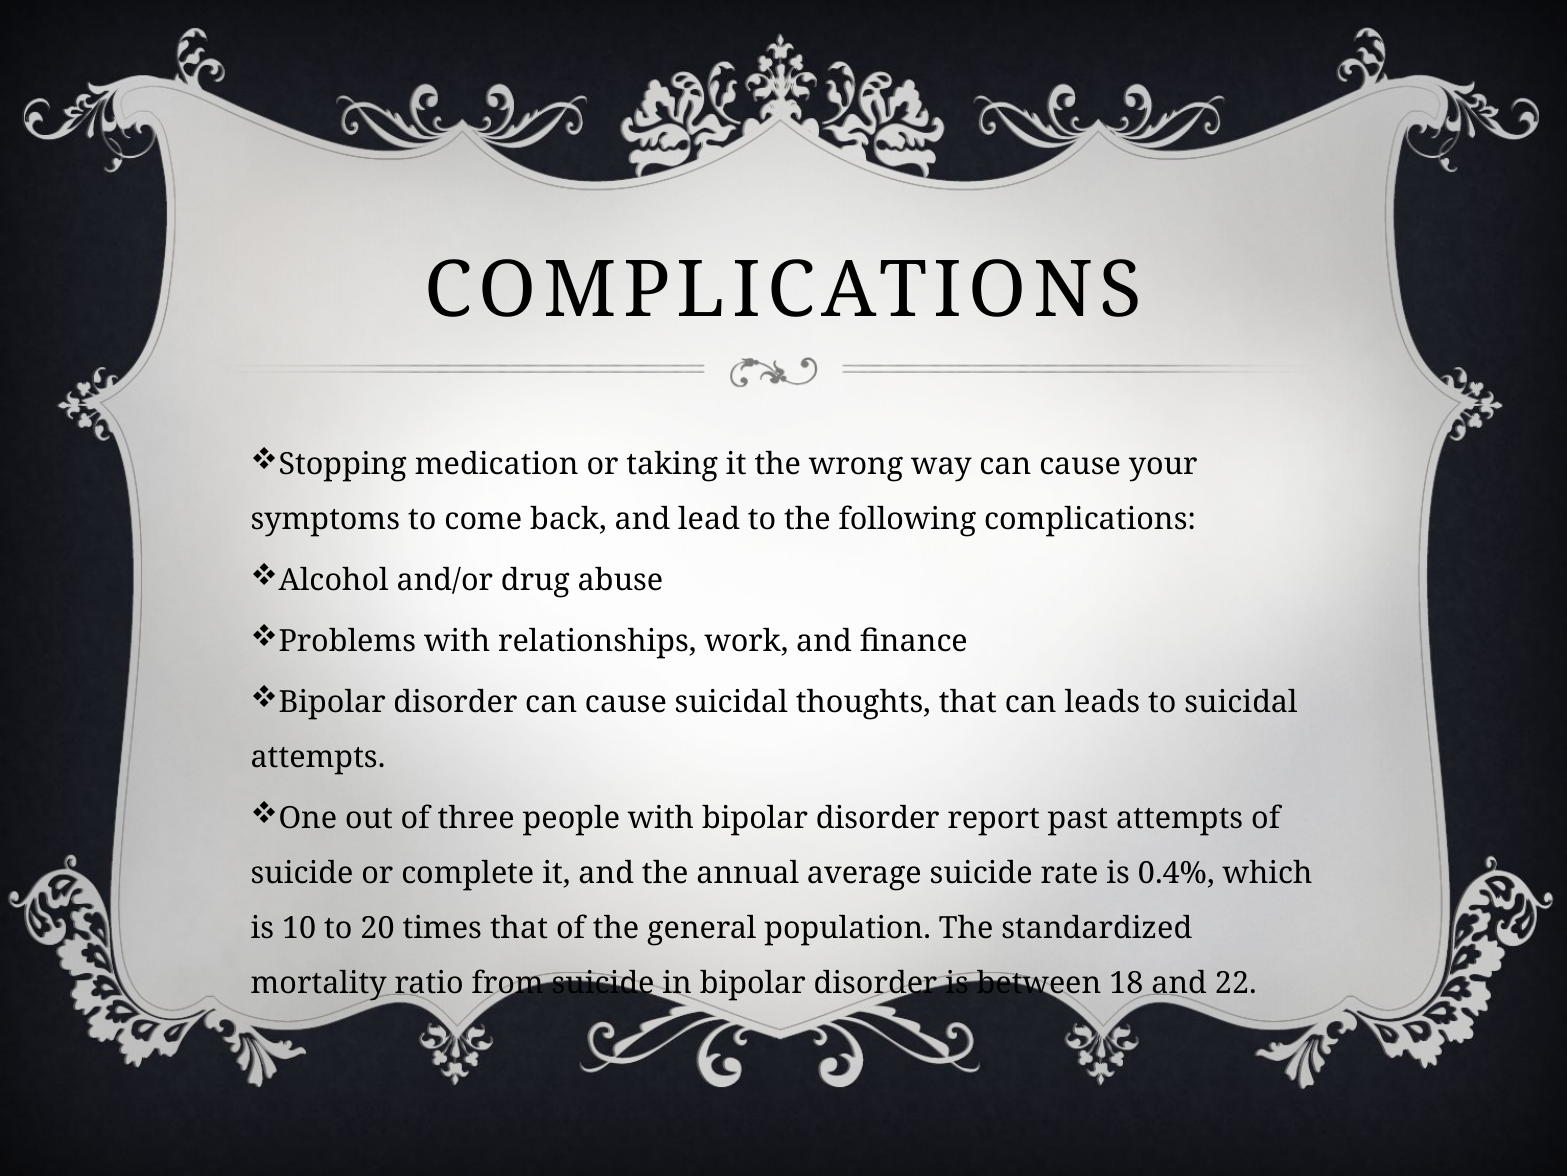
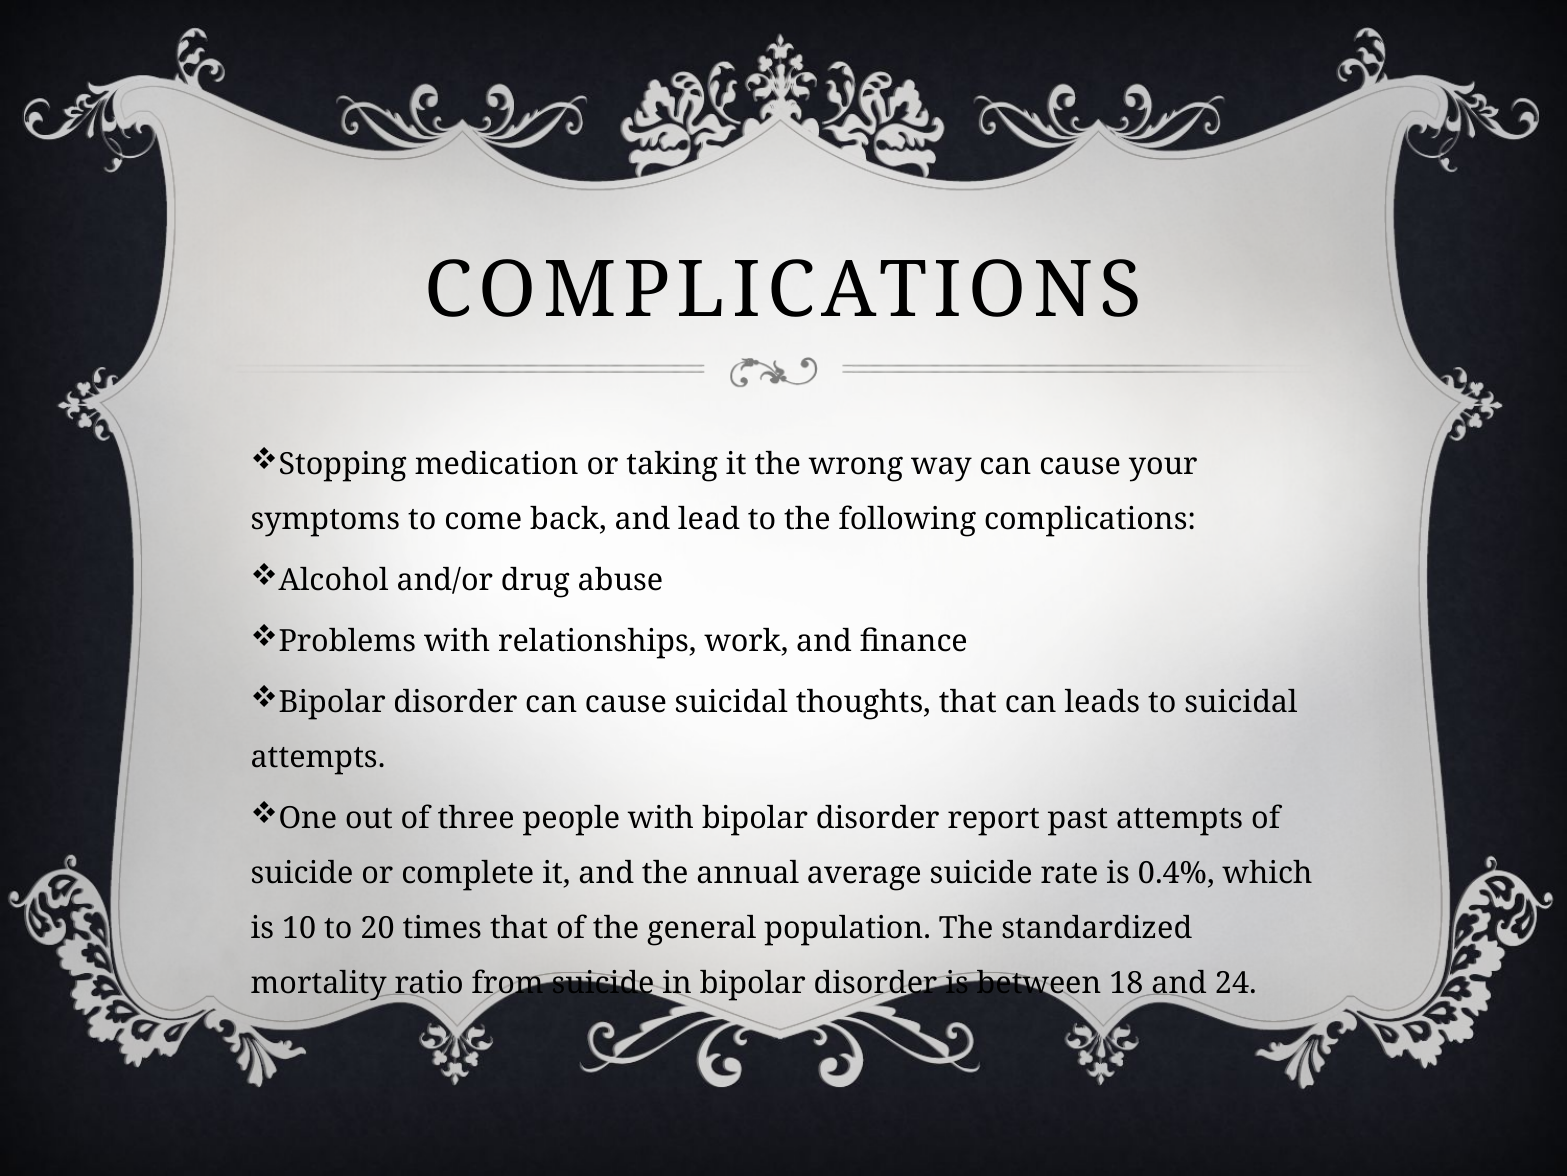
22: 22 -> 24 (1236, 982)
